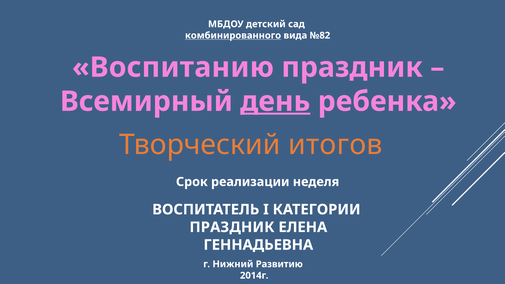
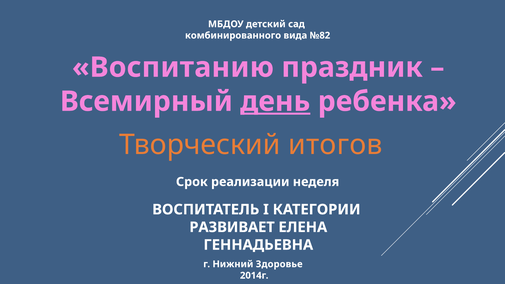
комбинированного underline: present -> none (233, 35)
ПРАЗДНИК: ПРАЗДНИК -> РАЗВИВАЕТ (232, 227)
Развитию: Развитию -> Здоровье (279, 264)
